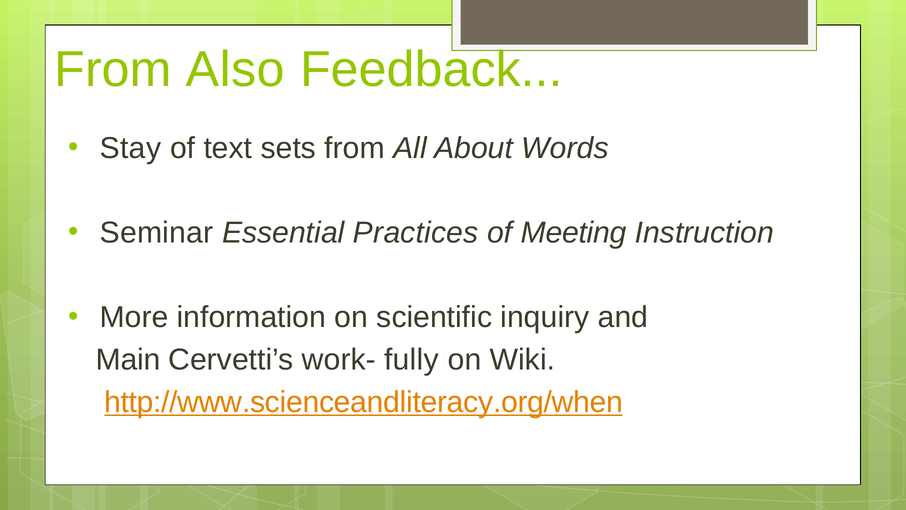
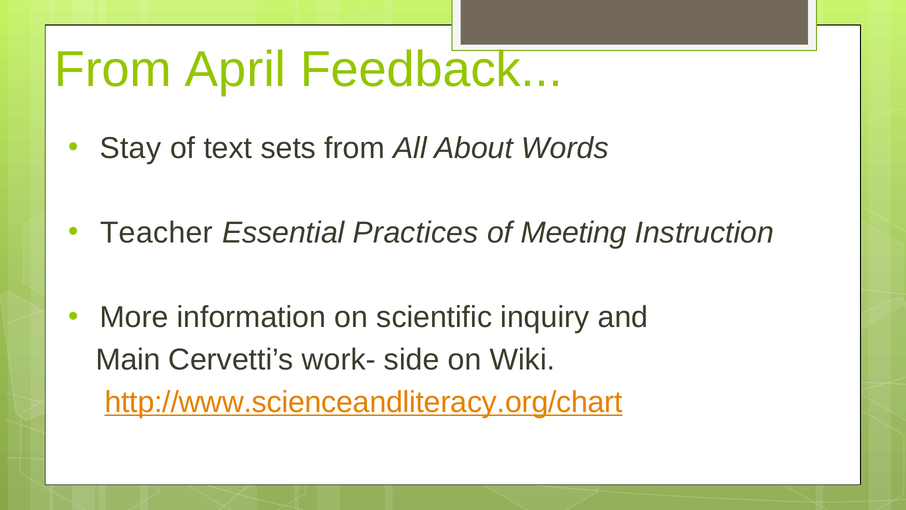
Also: Also -> April (235, 70)
Seminar: Seminar -> Teacher (157, 233)
fully: fully -> side (412, 360)
http://www.scienceandliteracy.org/when: http://www.scienceandliteracy.org/when -> http://www.scienceandliteracy.org/chart (364, 402)
